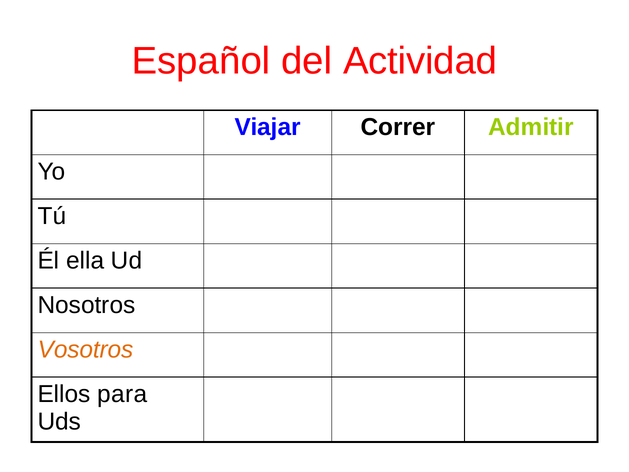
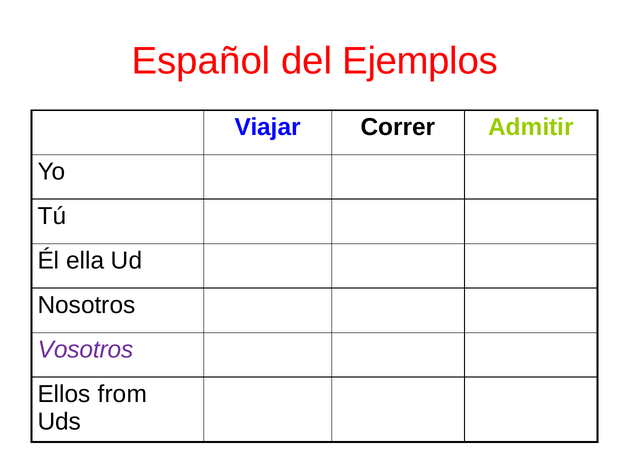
Actividad: Actividad -> Ejemplos (420, 61)
Vosotros colour: orange -> purple (86, 350)
para: para -> from (122, 394)
